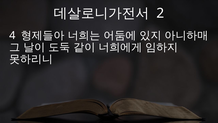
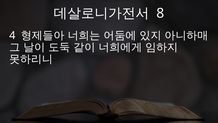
2: 2 -> 8 (160, 13)
